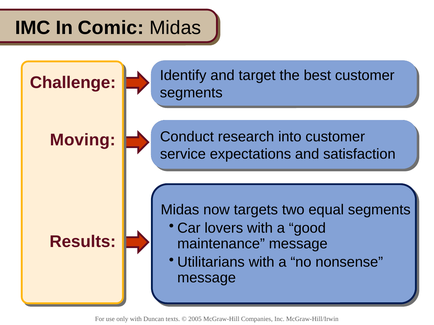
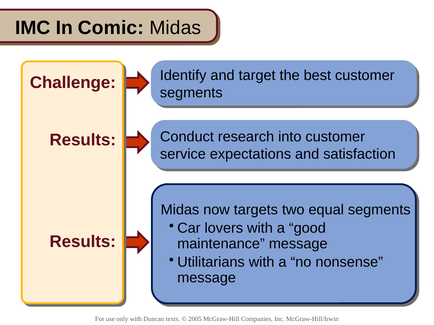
Moving: Moving -> Results (83, 140)
